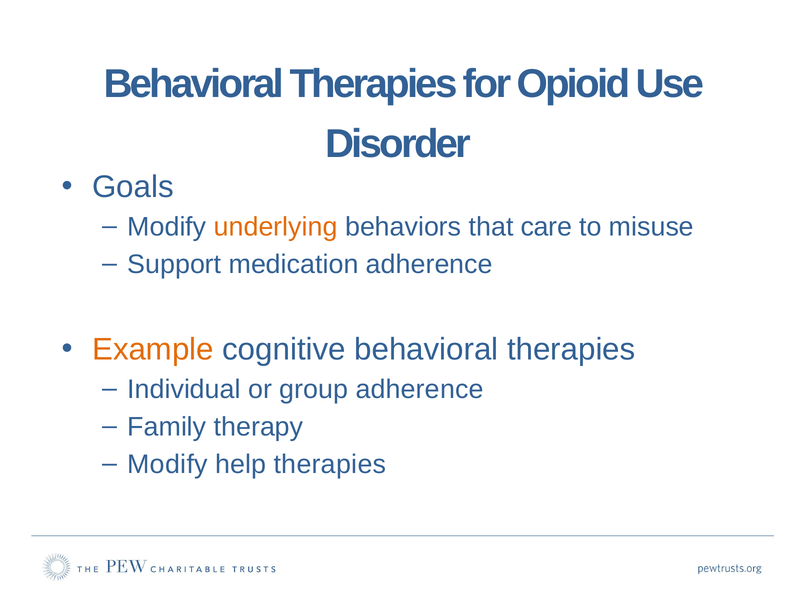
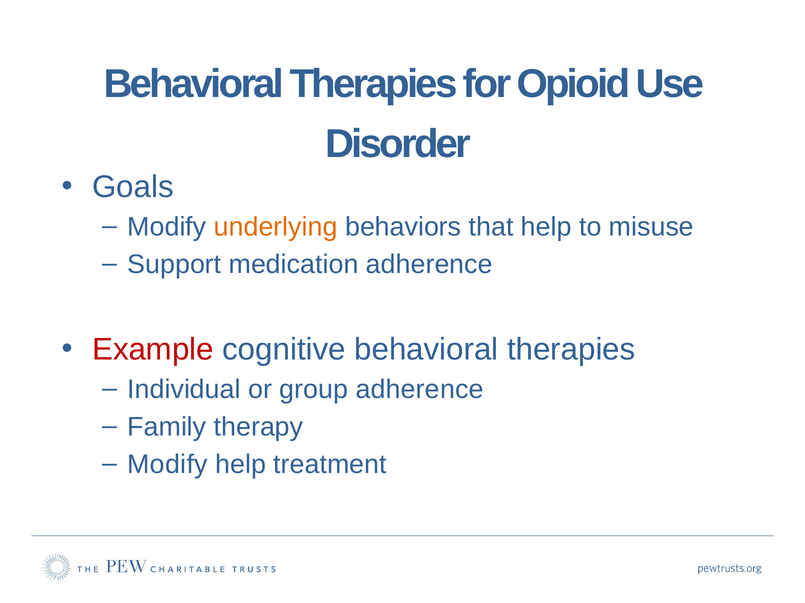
that care: care -> help (546, 227)
Example colour: orange -> red (153, 350)
help therapies: therapies -> treatment (330, 465)
